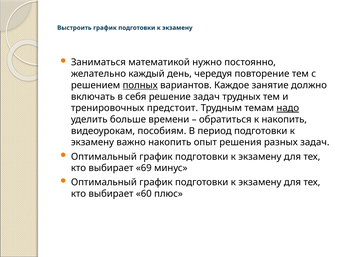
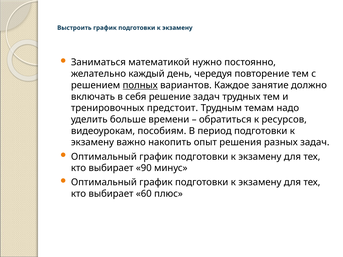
надо underline: present -> none (288, 108)
к накопить: накопить -> ресурсов (284, 120)
69: 69 -> 90 (144, 168)
